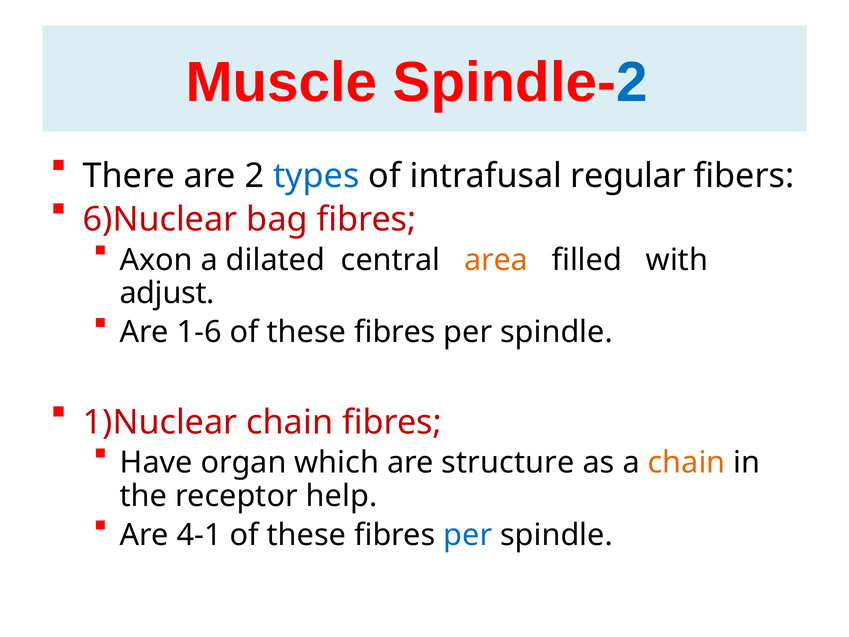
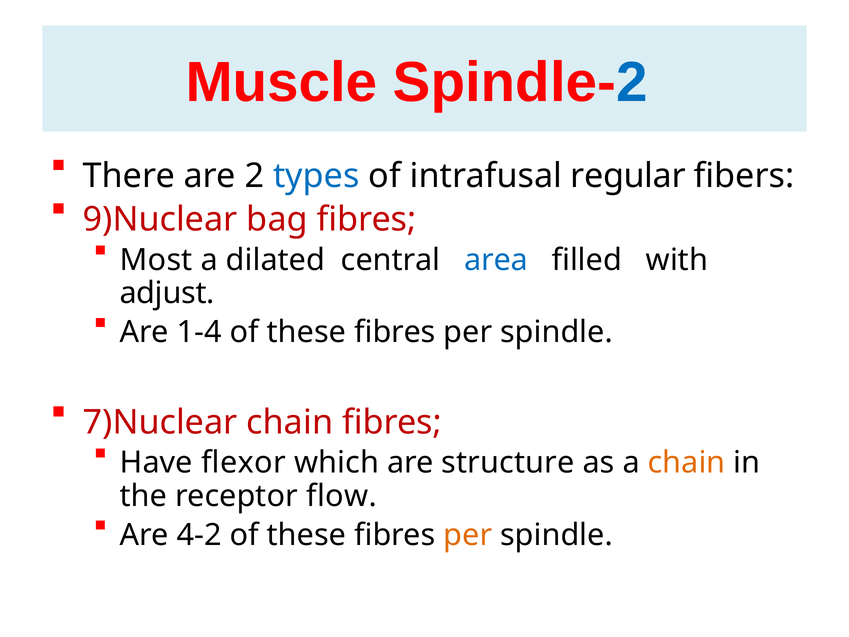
6)Nuclear: 6)Nuclear -> 9)Nuclear (160, 219)
Axon: Axon -> Most (156, 260)
area colour: orange -> blue (496, 260)
1-6: 1-6 -> 1-4 (199, 332)
1)Nuclear: 1)Nuclear -> 7)Nuclear (160, 422)
organ: organ -> flexor (243, 463)
help: help -> flow (342, 496)
4-1: 4-1 -> 4-2 (199, 535)
per colour: blue -> orange (468, 535)
